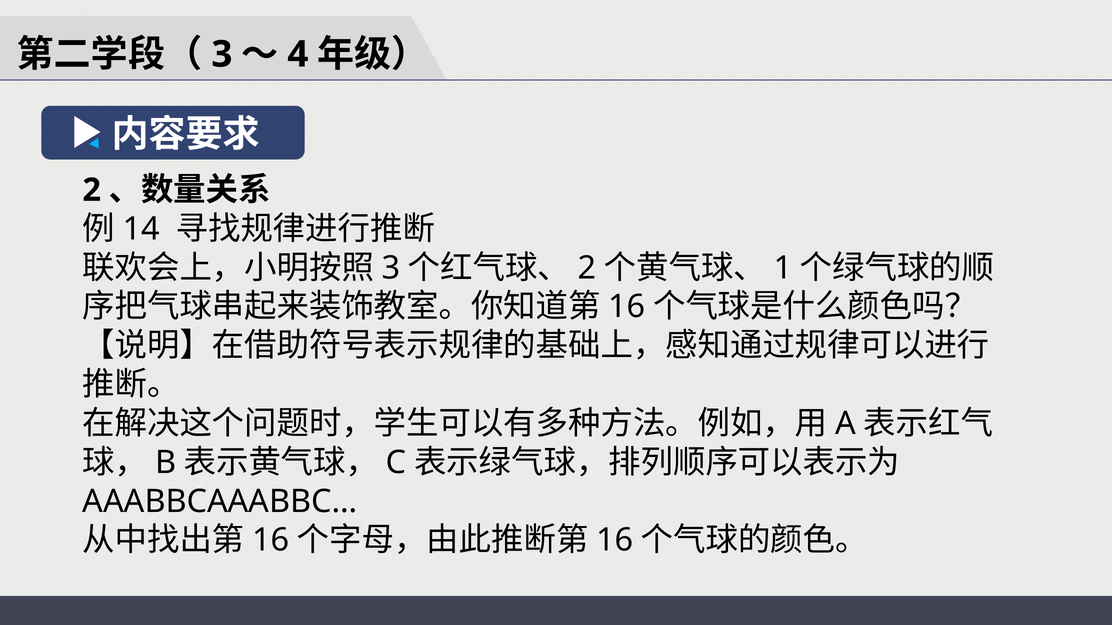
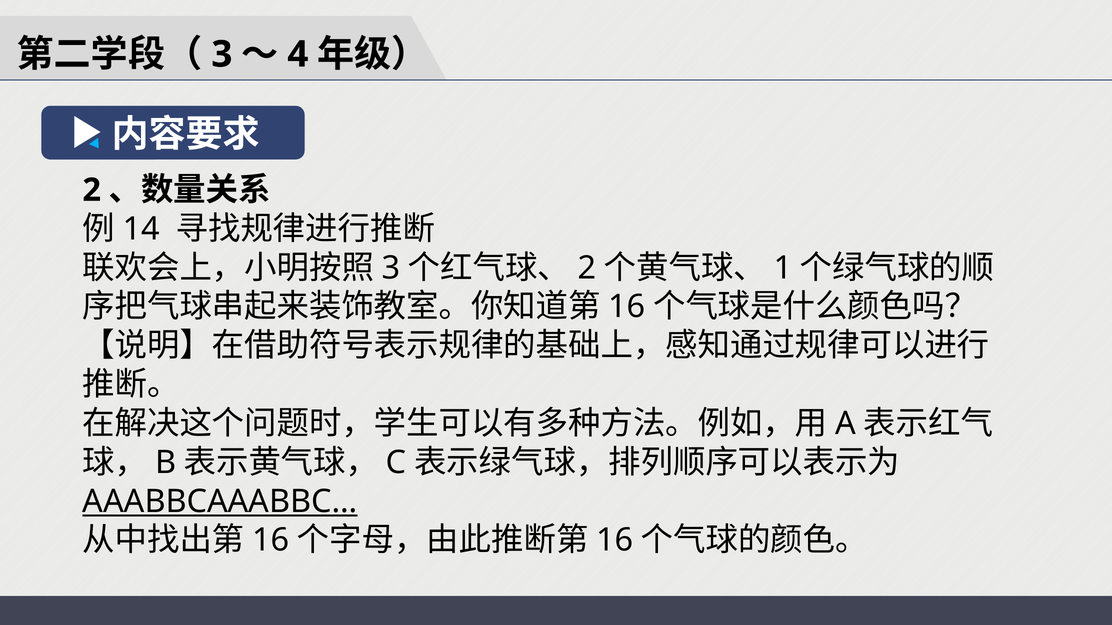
AAABBCAAABBC… underline: none -> present (220, 502)
